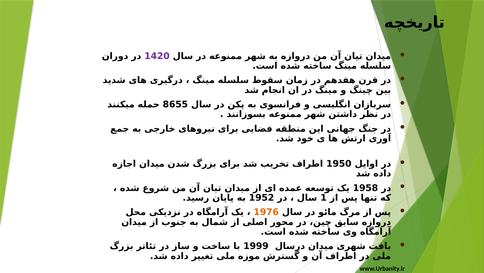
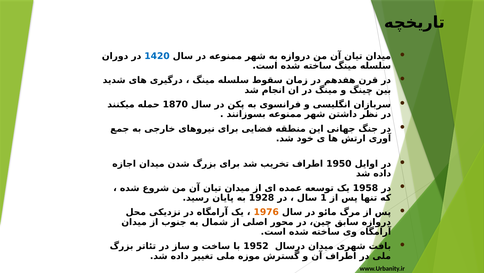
1420 colour: purple -> blue (157, 56)
8655: 8655 -> 1870 (175, 104)
1952: 1952 -> 1928 (262, 197)
1999: 1999 -> 1952 (256, 246)
